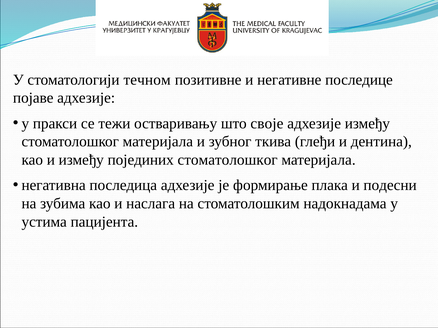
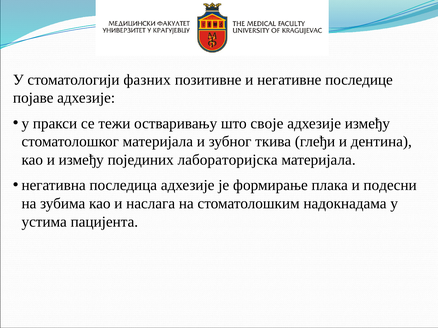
течном: течном -> фазних (147, 80)
појединих стоматолошког: стоматолошког -> лабораторијска (228, 160)
